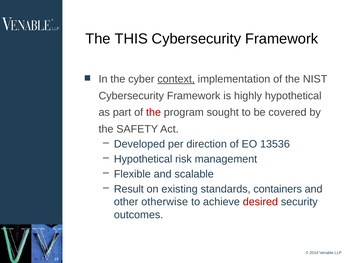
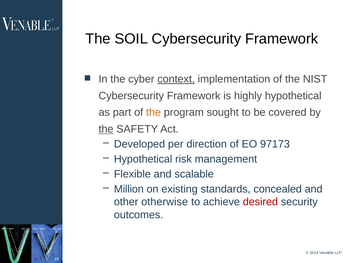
THIS: THIS -> SOIL (131, 39)
the colour: red -> orange (154, 113)
the underline: none -> present (106, 129)
13536: 13536 -> 97173 (275, 144)
Result: Result -> Million (129, 189)
containers: containers -> concealed (278, 189)
